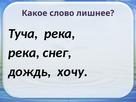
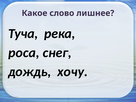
река: река -> роса (24, 53)
